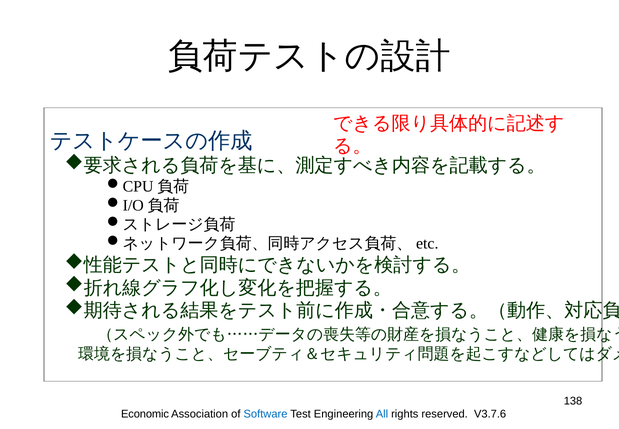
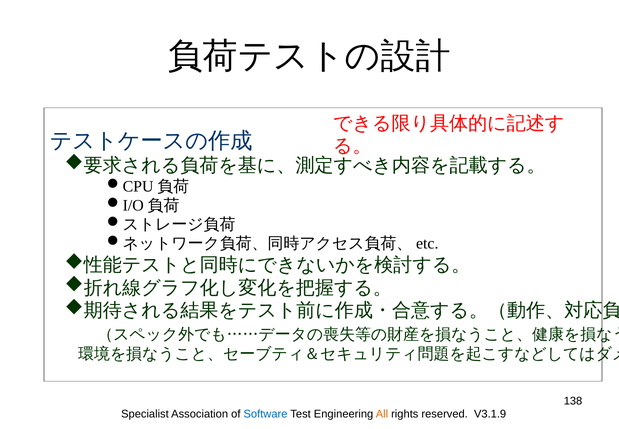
Economic: Economic -> Specialist (145, 414)
All colour: blue -> orange (382, 414)
V3.7.6: V3.7.6 -> V3.1.9 (490, 414)
